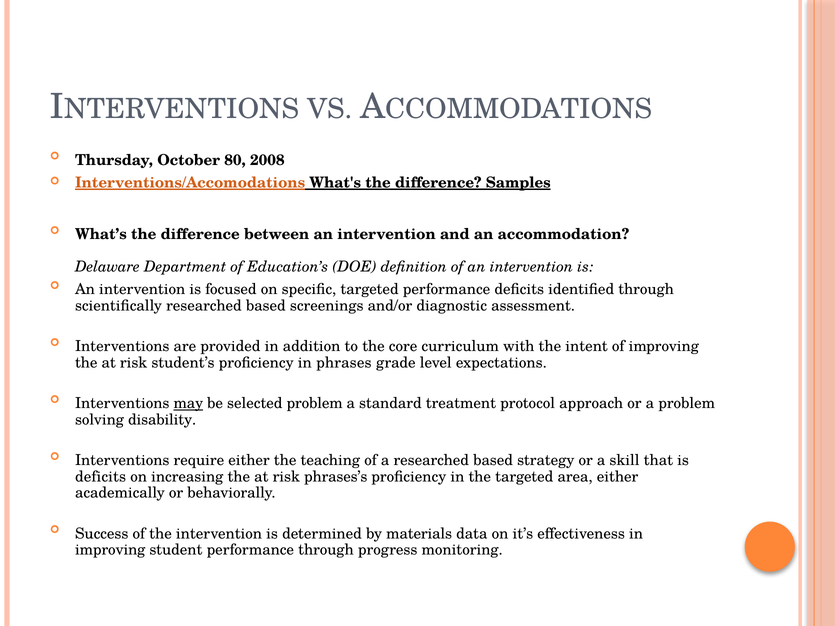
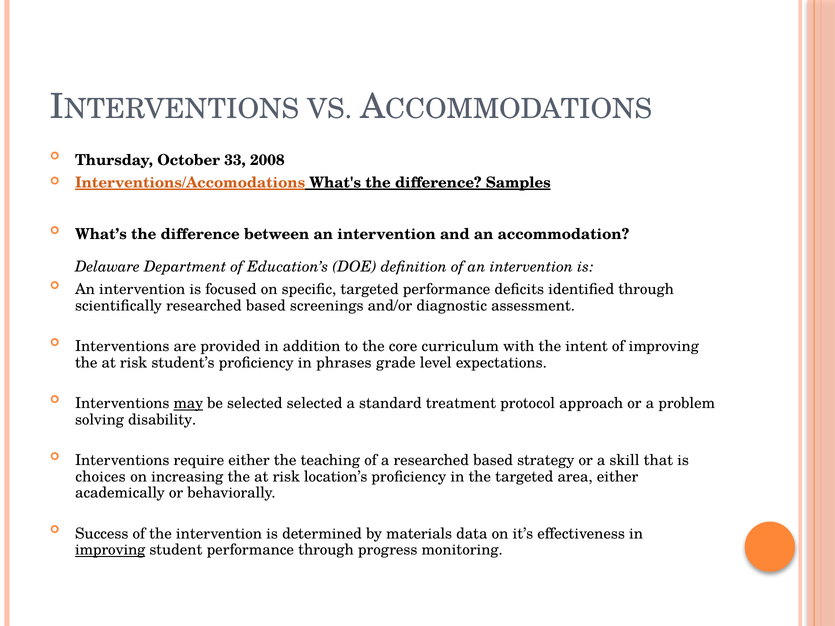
80: 80 -> 33 (235, 160)
selected problem: problem -> selected (315, 404)
deficits: deficits -> choices (100, 477)
phrases’s: phrases’s -> location’s (336, 477)
improving underline: none -> present (110, 550)
